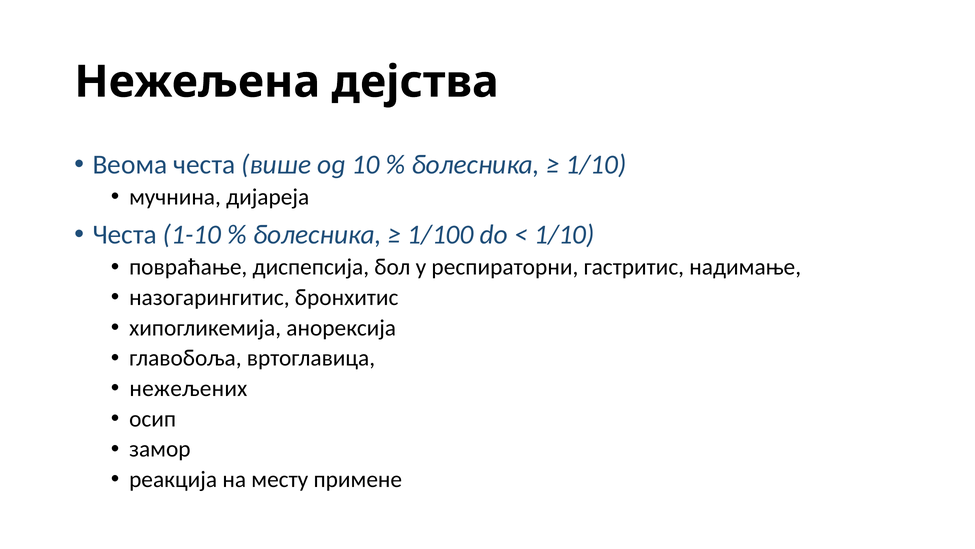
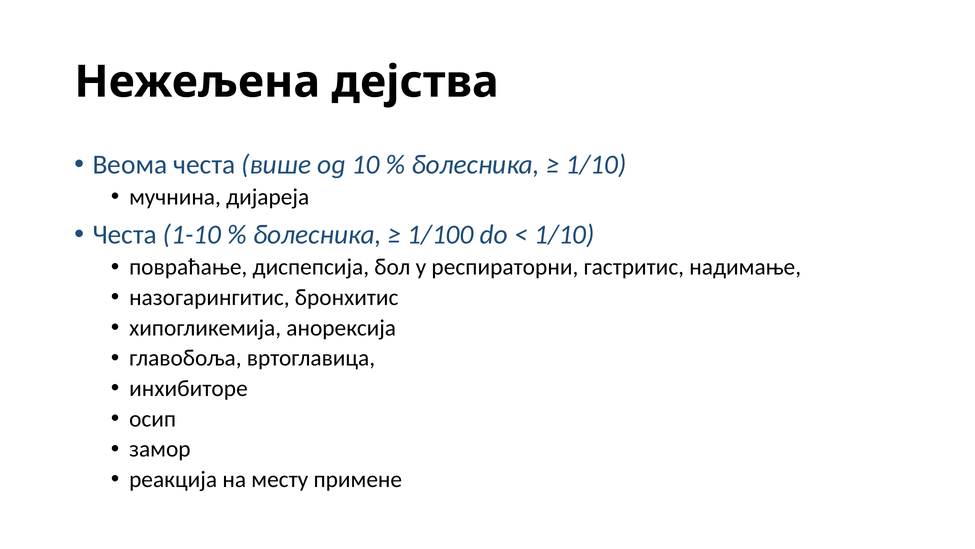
нежељених: нежељених -> инхибиторе (188, 388)
